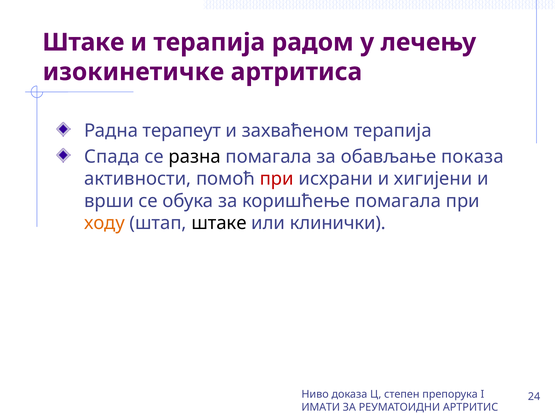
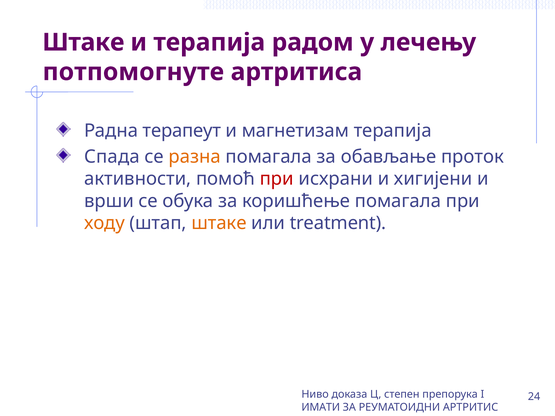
изокинетичке: изокинетичке -> потпомогнуте (133, 72)
захваћеном: захваћеном -> магнетизам (295, 131)
разна colour: black -> orange (195, 157)
показа: показа -> проток (473, 157)
штаке colour: black -> orange (219, 223)
клинички: клинички -> treatment (338, 223)
